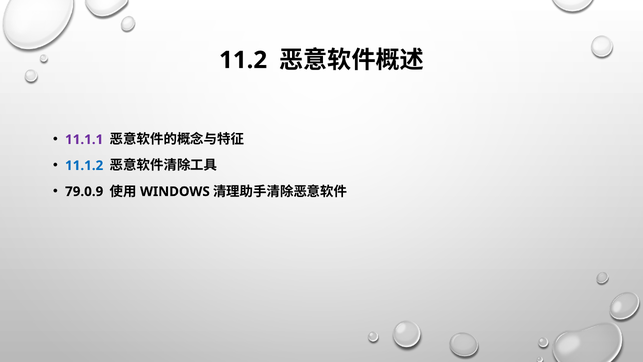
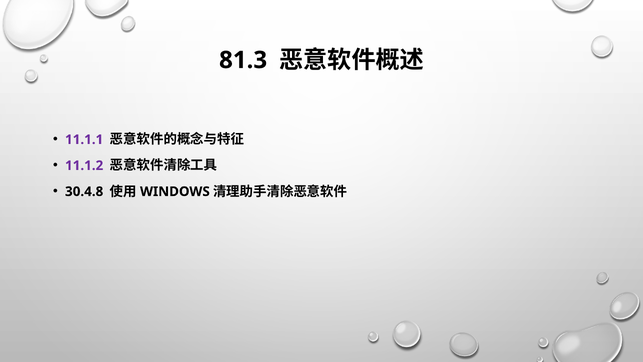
11.2: 11.2 -> 81.3 (243, 60)
11.1.2 colour: blue -> purple (84, 165)
79.0.9: 79.0.9 -> 30.4.8 (84, 191)
